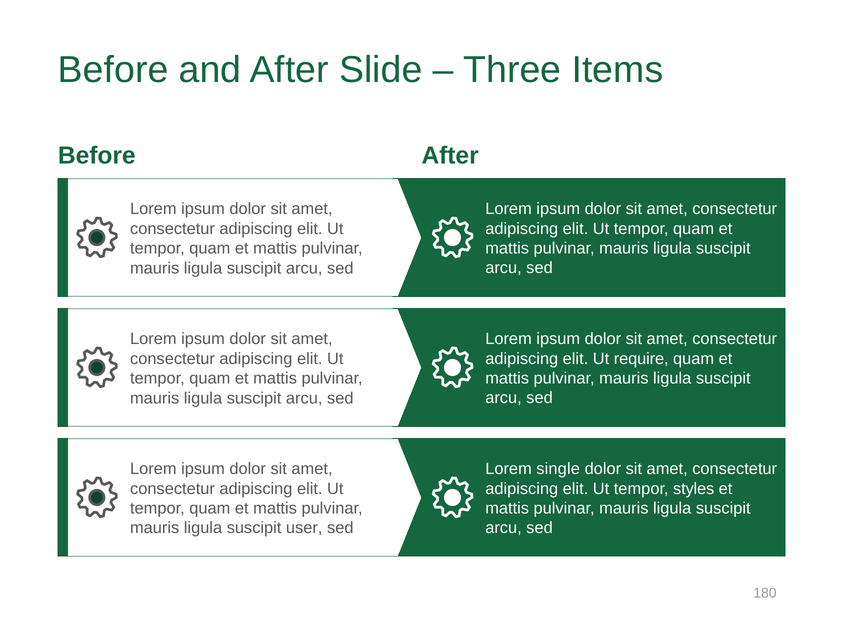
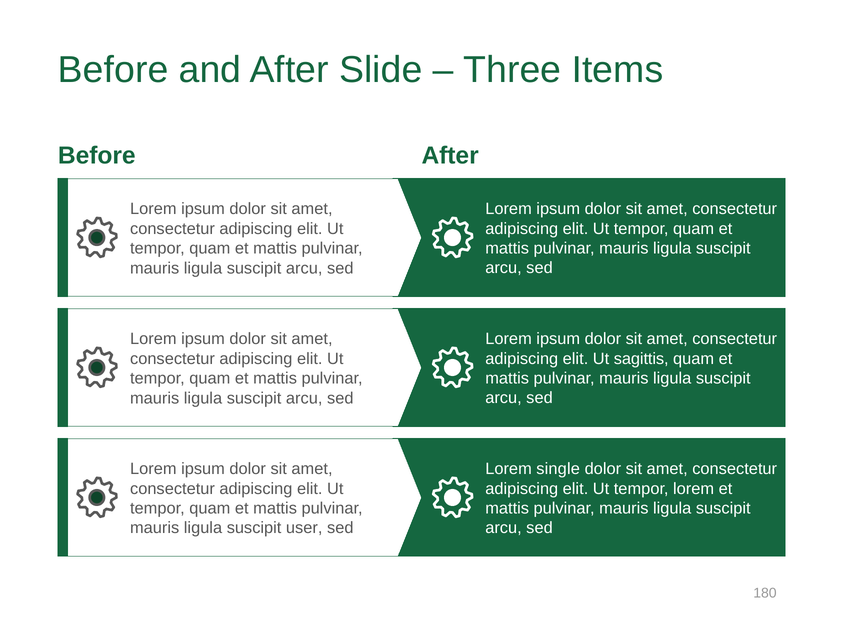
require: require -> sagittis (641, 359)
tempor styles: styles -> lorem (694, 489)
